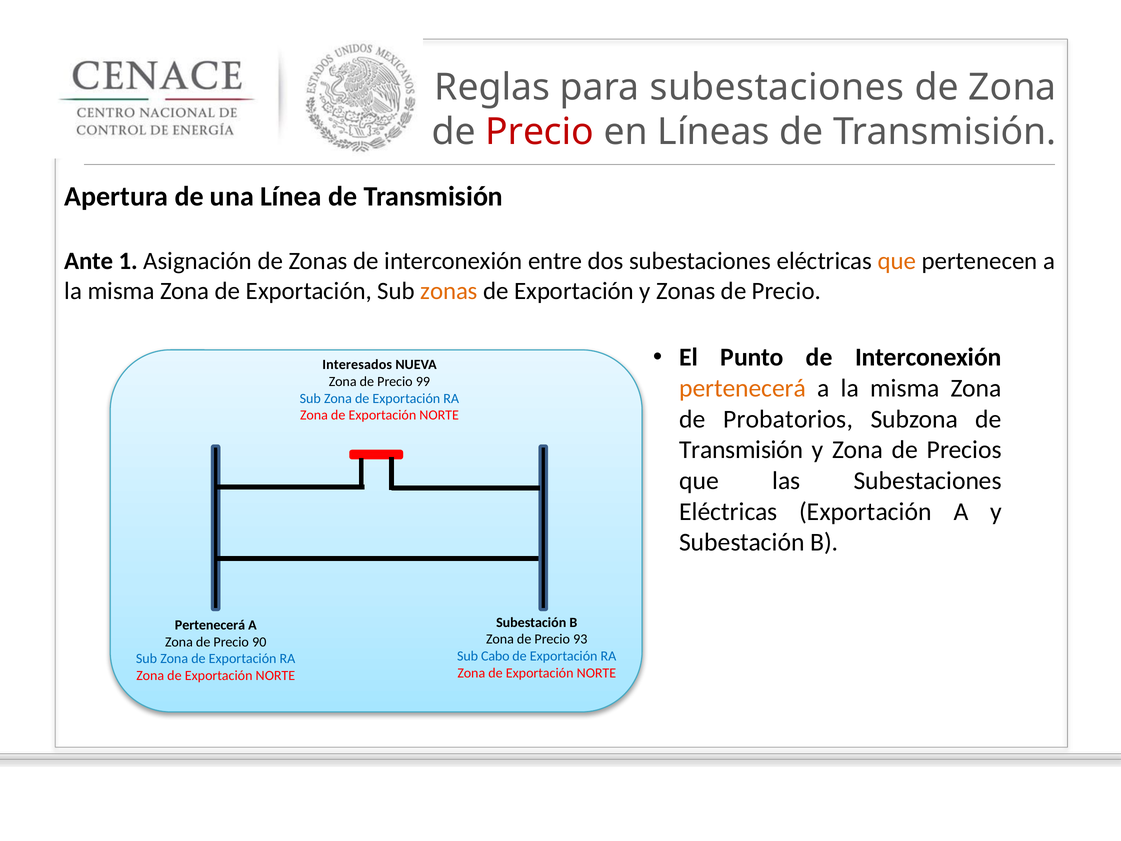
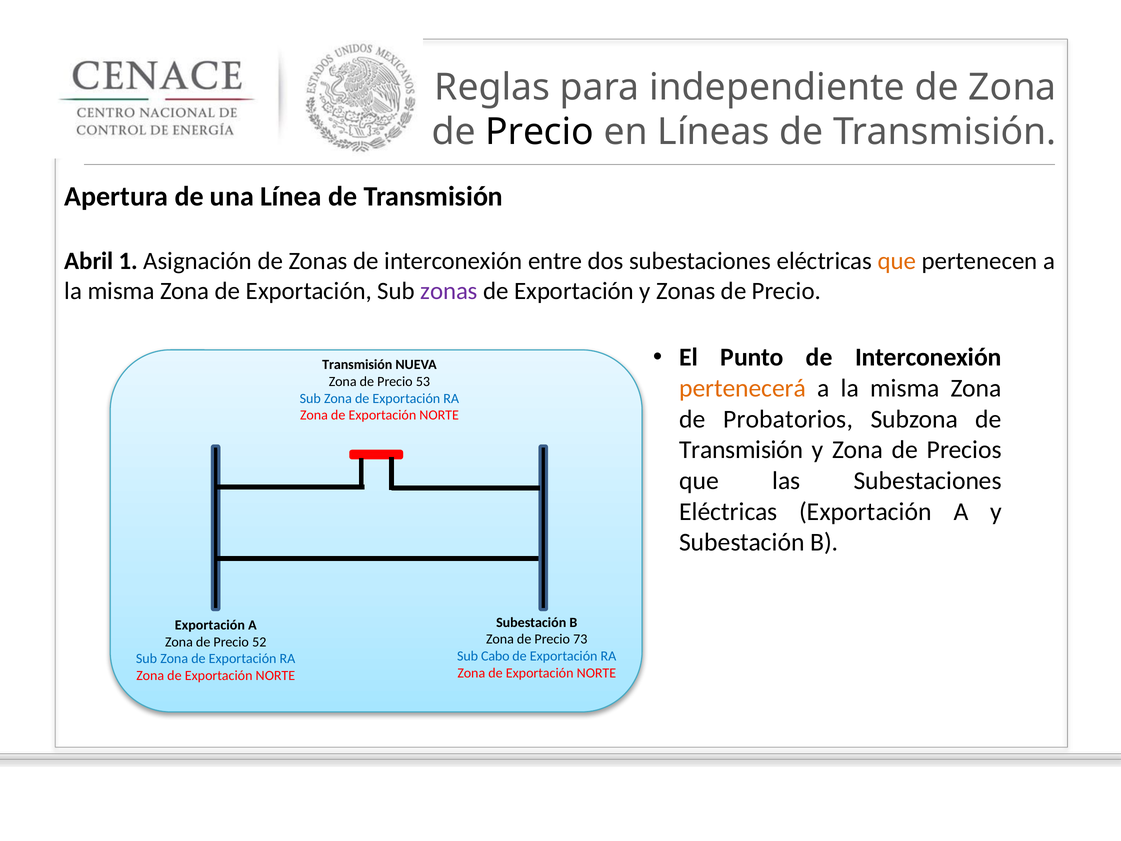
para subestaciones: subestaciones -> independiente (777, 87)
Precio colour: red -> black (540, 132)
Ante: Ante -> Abril (89, 261)
zonas colour: orange -> purple (449, 291)
Interesados: Interesados -> Transmisión (357, 365)
99: 99 -> 53 (423, 381)
Pertenecerá: Pertenecerá -> Exportación (210, 625)
93: 93 -> 73 (580, 639)
90: 90 -> 52 (259, 642)
